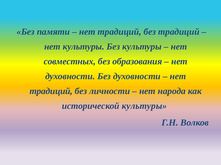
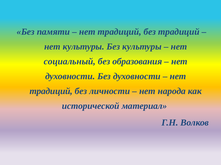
совместных: совместных -> социальный (70, 62)
исторической культуры: культуры -> материал (144, 106)
